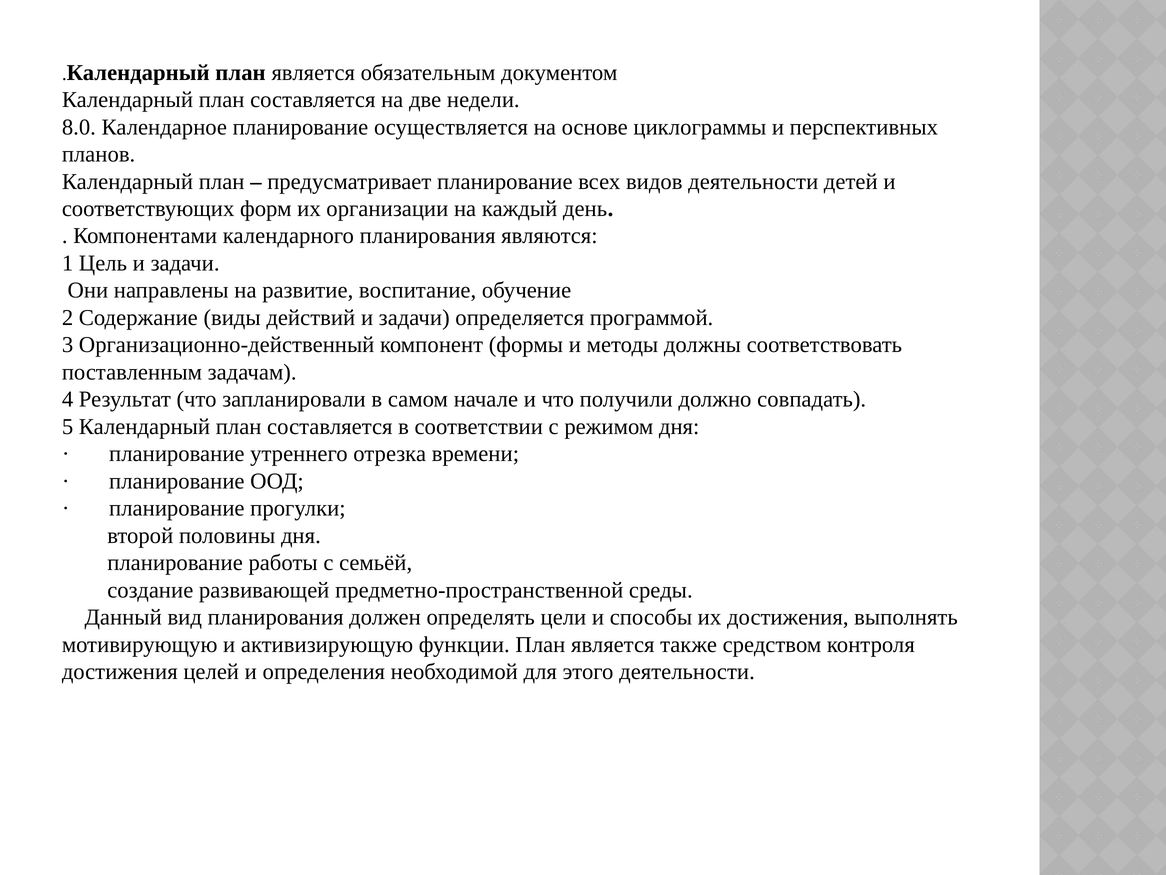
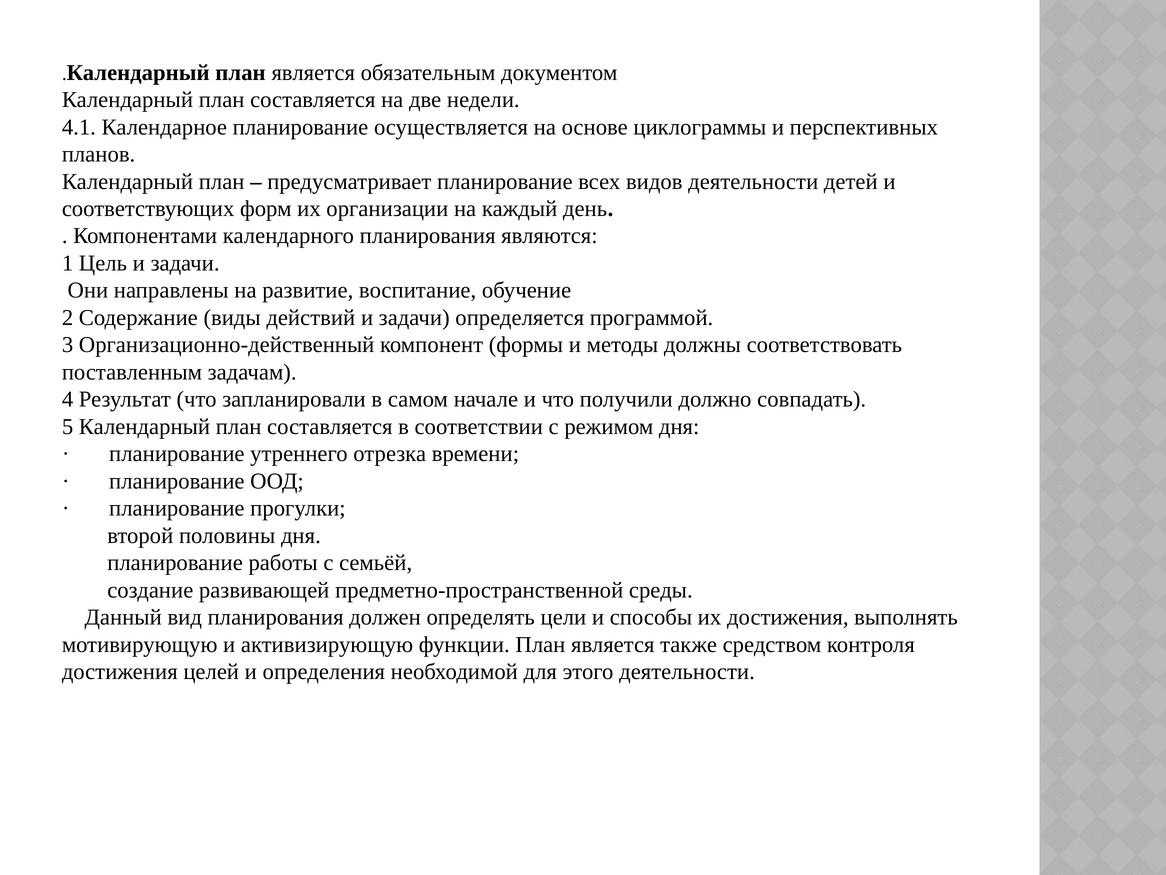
8.0: 8.0 -> 4.1 (79, 127)
